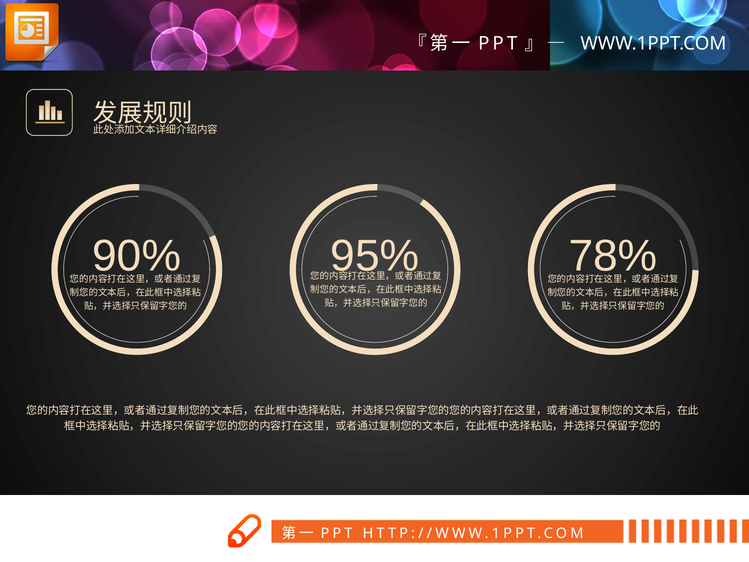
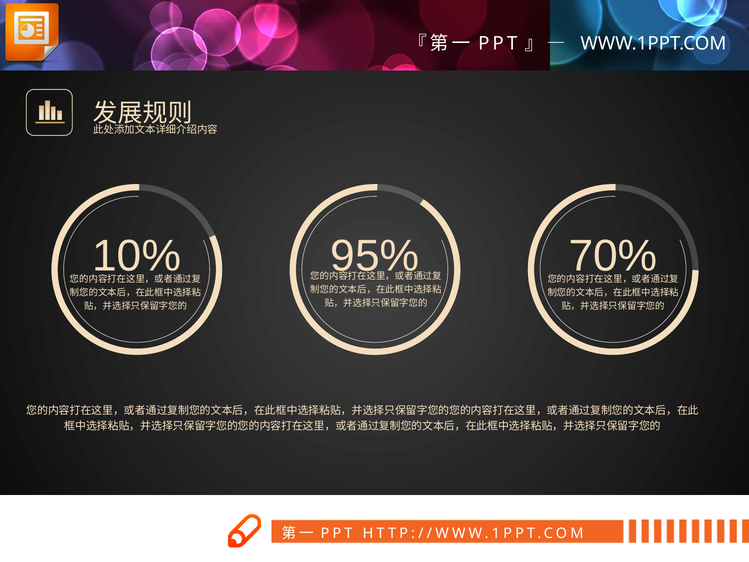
90%: 90% -> 10% (137, 256)
78%: 78% -> 70% (613, 256)
